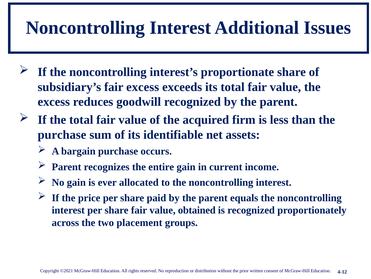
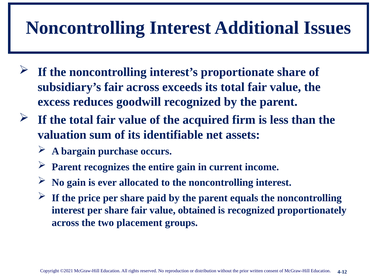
fair excess: excess -> across (143, 87)
purchase: purchase -> valuation (62, 134)
